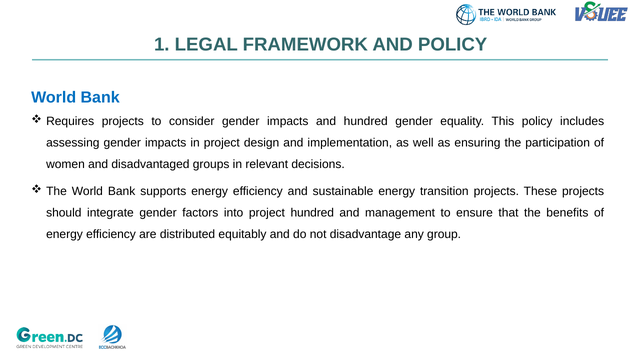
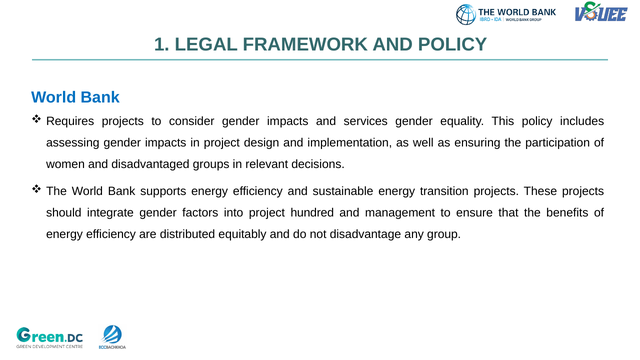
and hundred: hundred -> services (366, 121)
